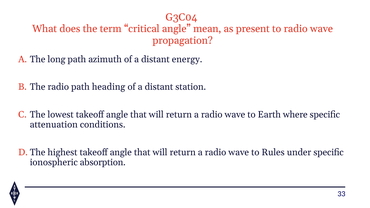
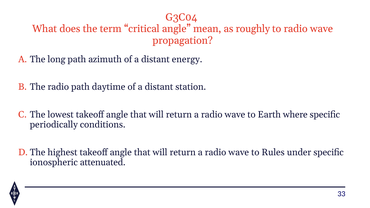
present: present -> roughly (253, 29)
heading: heading -> daytime (109, 87)
attenuation: attenuation -> periodically (54, 125)
absorption: absorption -> attenuated (103, 162)
